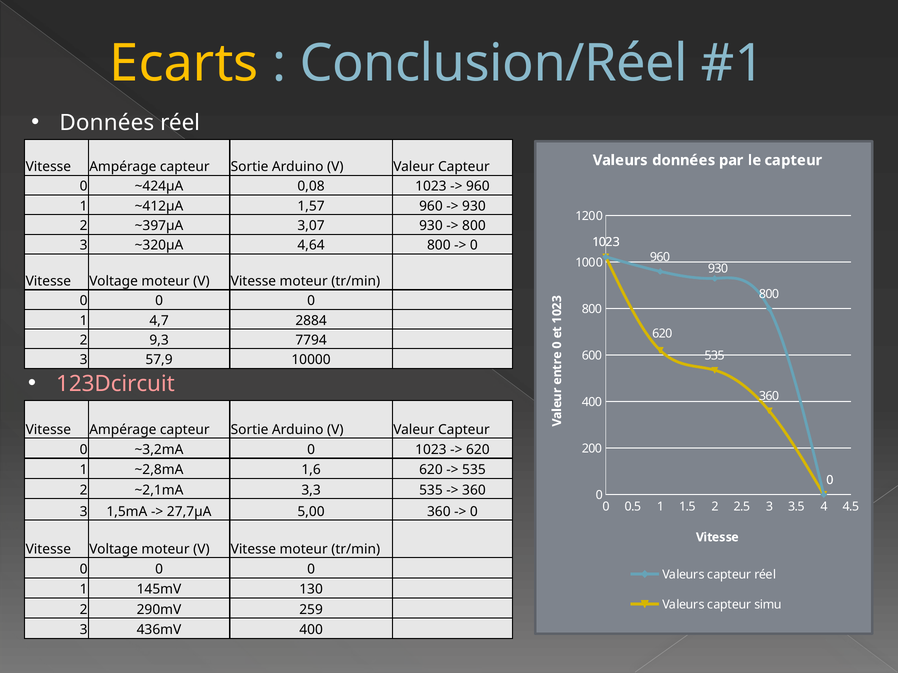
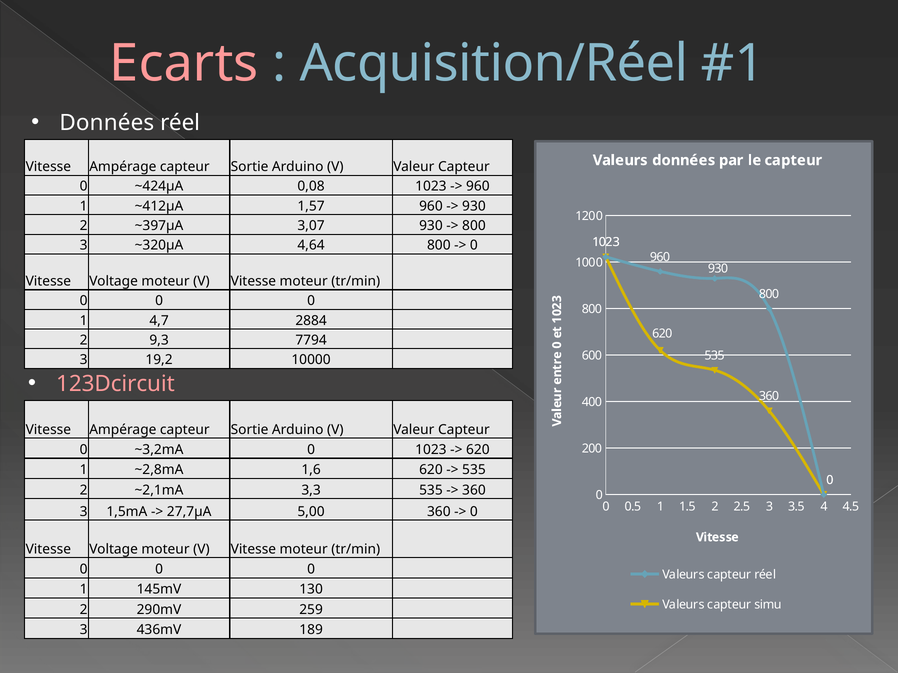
Ecarts colour: yellow -> pink (184, 64)
Conclusion/Réel: Conclusion/Réel -> Acquisition/Réel (494, 64)
57,9: 57,9 -> 19,2 (159, 360)
436mV 400: 400 -> 189 (311, 630)
